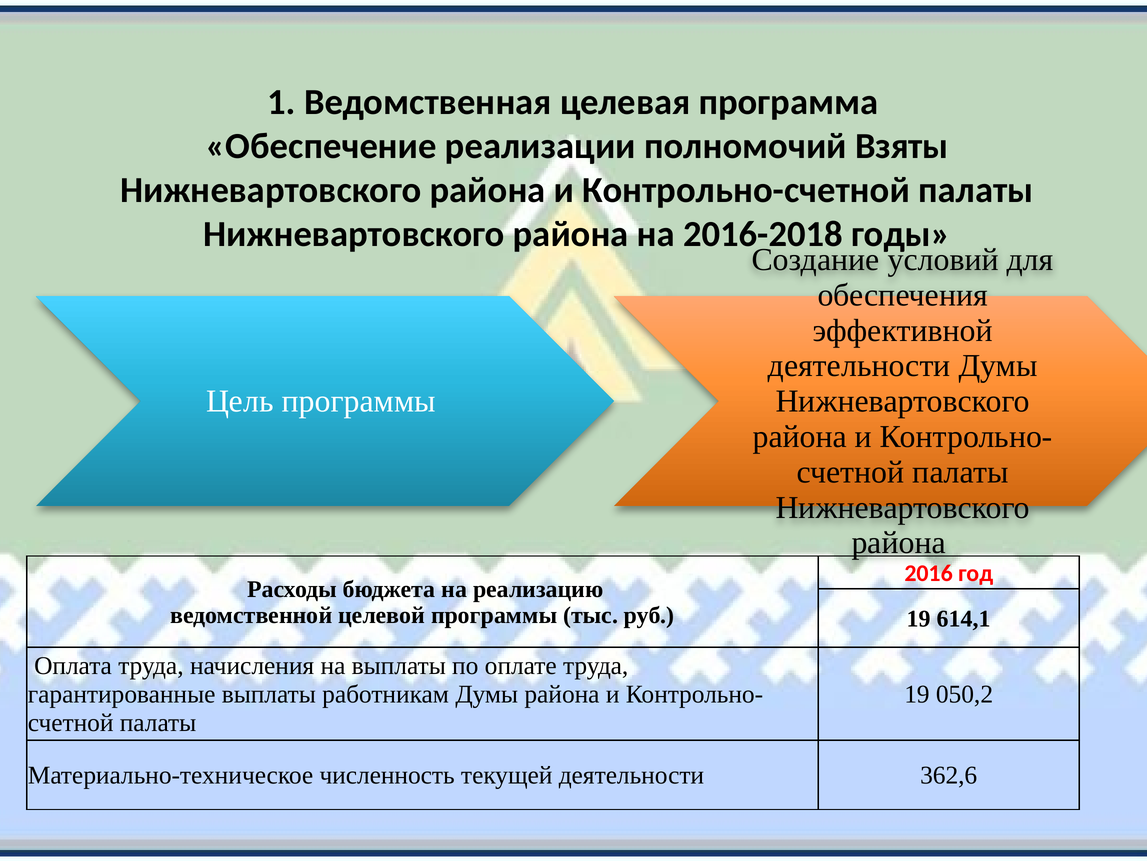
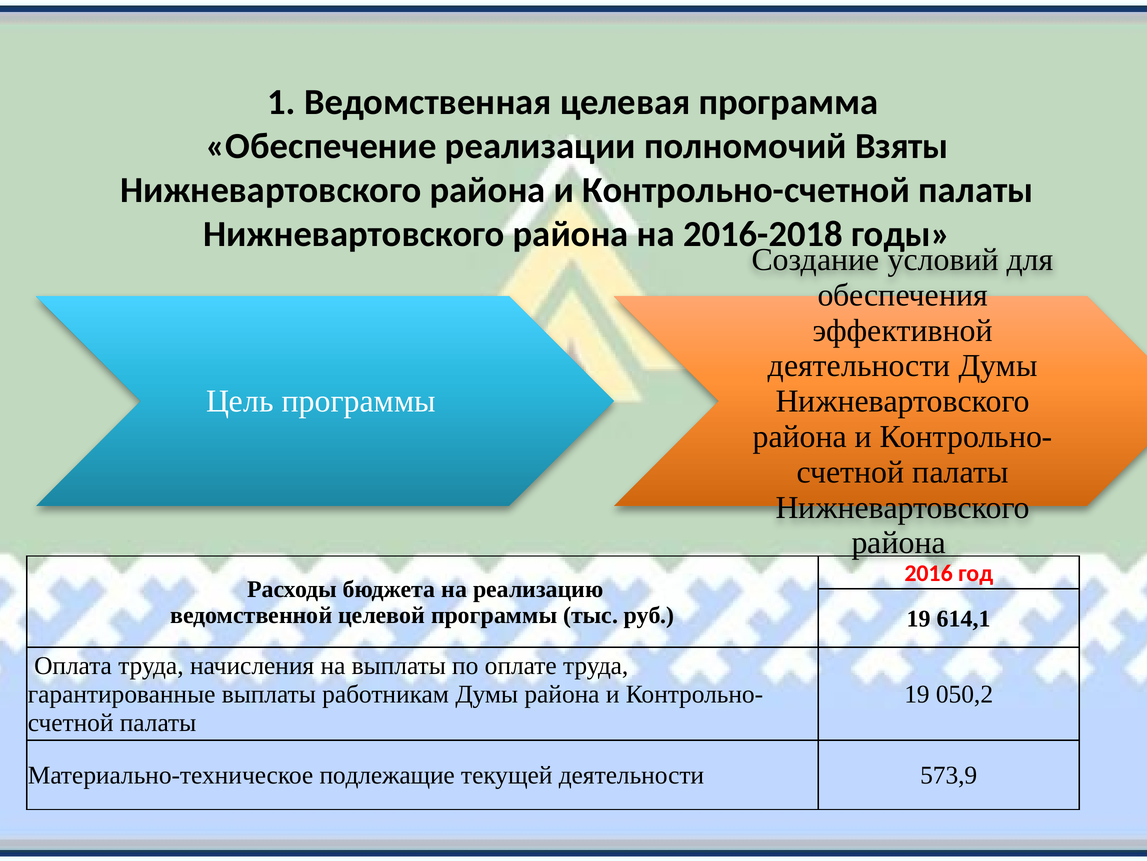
численность: численность -> подлежащие (387, 775)
362,6: 362,6 -> 573,9 (949, 775)
